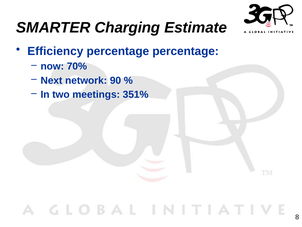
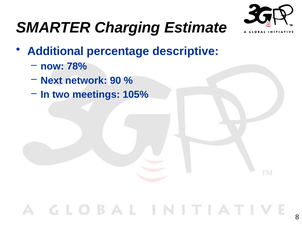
Efficiency: Efficiency -> Additional (55, 51)
percentage percentage: percentage -> descriptive (186, 51)
70%: 70% -> 78% (77, 66)
351%: 351% -> 105% (136, 94)
